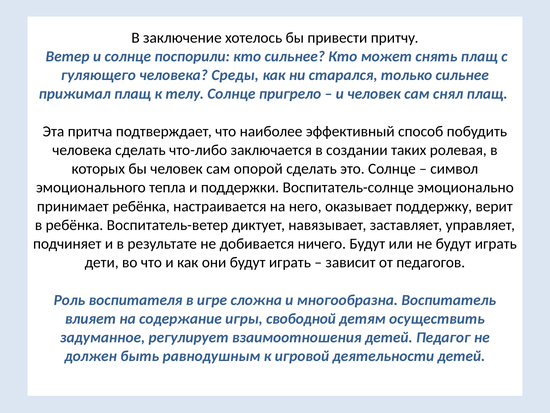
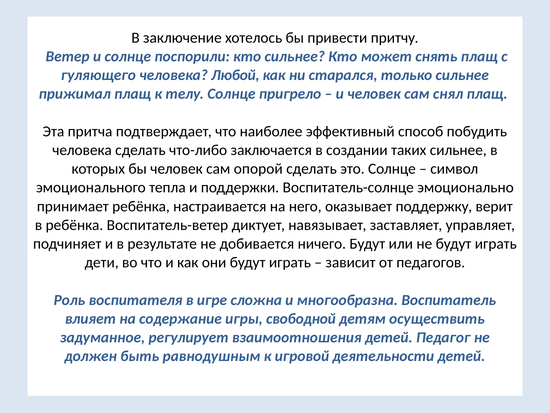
Среды: Среды -> Любой (235, 75)
таких ролевая: ролевая -> сильнее (458, 150)
